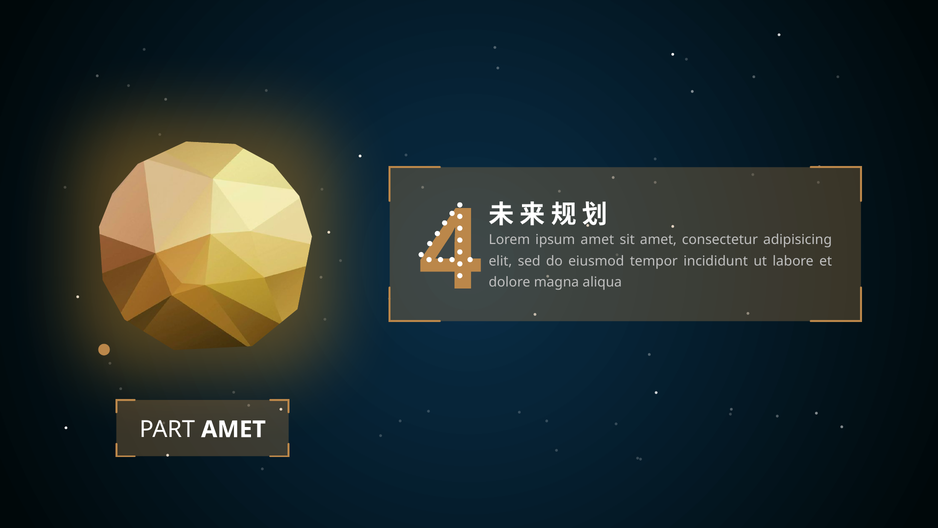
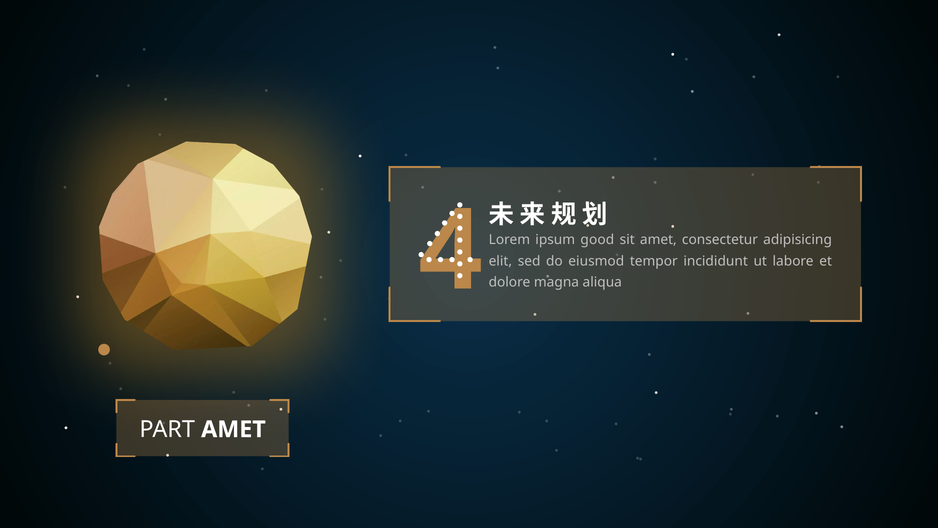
ipsum amet: amet -> good (597, 239)
